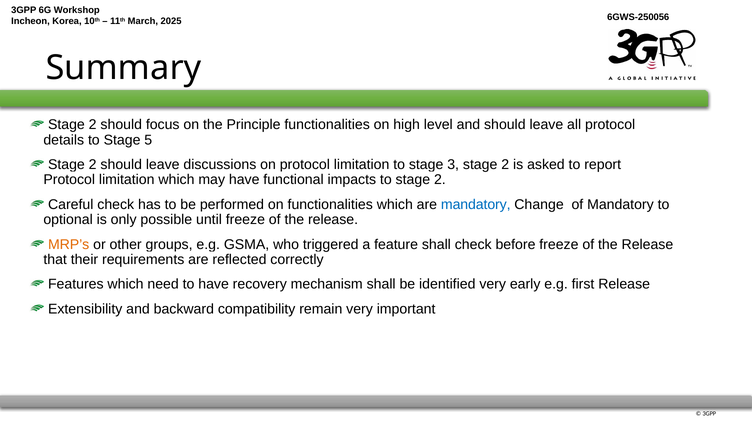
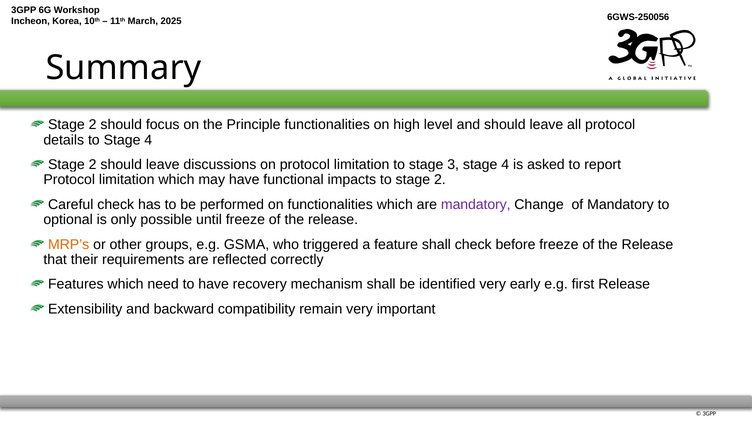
to Stage 5: 5 -> 4 (148, 140)
3 stage 2: 2 -> 4 (505, 165)
mandatory colour: blue -> purple (476, 204)
